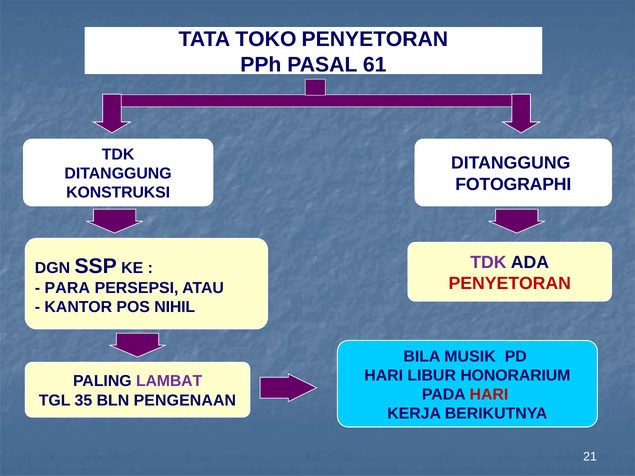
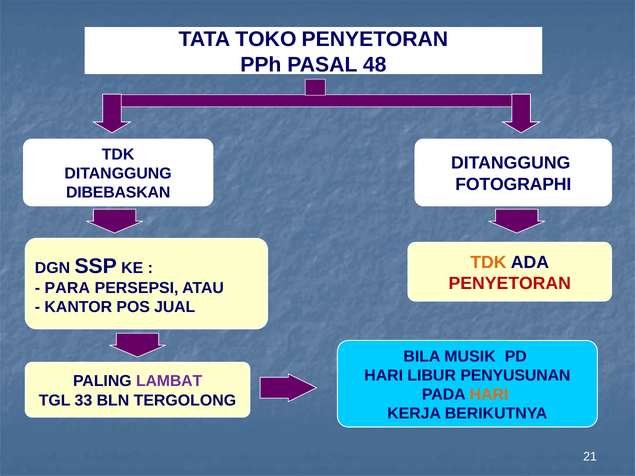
61: 61 -> 48 (375, 65)
KONSTRUKSI: KONSTRUKSI -> DIBEBASKAN (118, 193)
TDK colour: purple -> orange (488, 263)
NIHIL: NIHIL -> JUAL (175, 307)
HONORARIUM: HONORARIUM -> PENYUSUNAN (515, 376)
HARI colour: red -> orange (489, 395)
35: 35 -> 33 (83, 401)
PENGENAAN: PENGENAAN -> TERGOLONG (185, 401)
